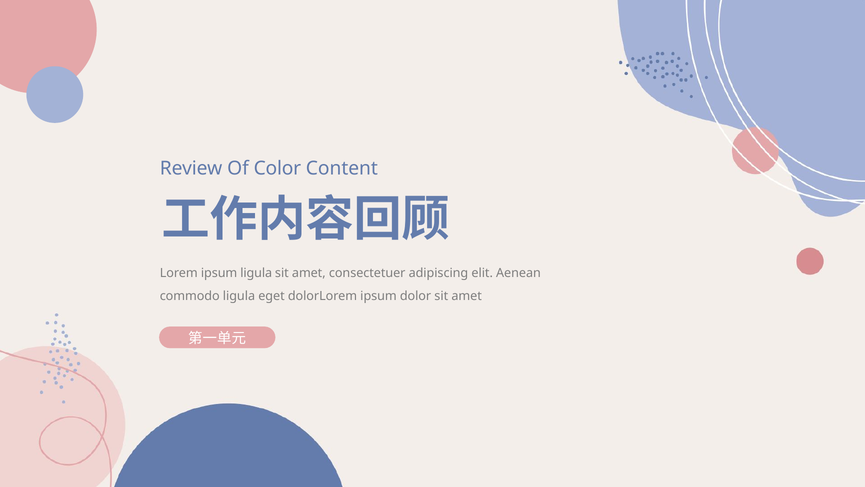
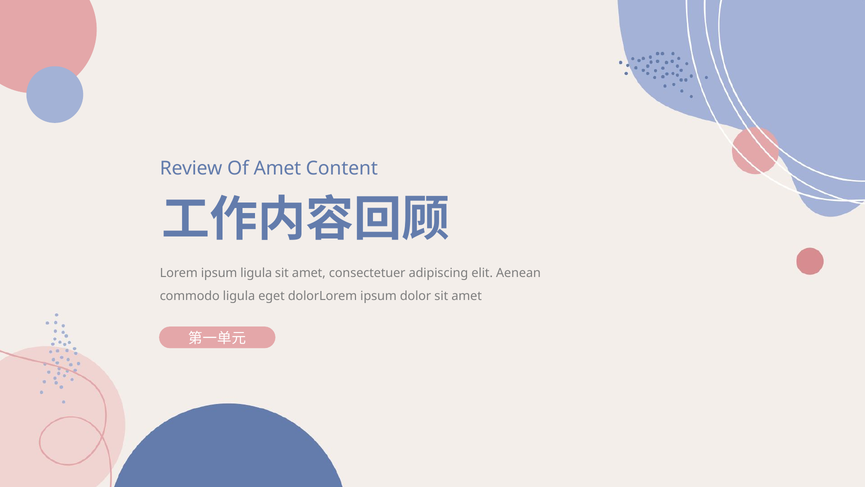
Of Color: Color -> Amet (277, 168)
